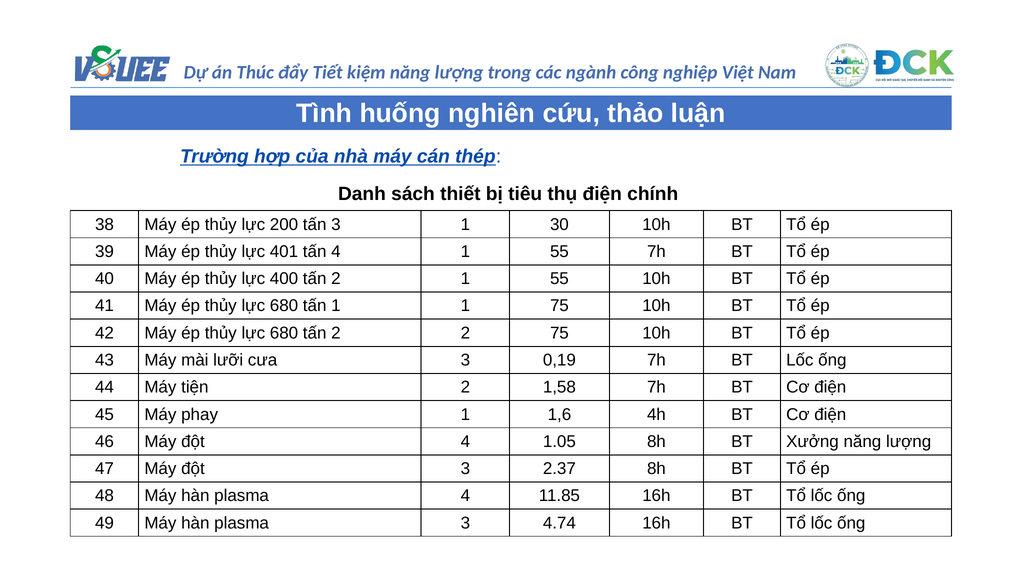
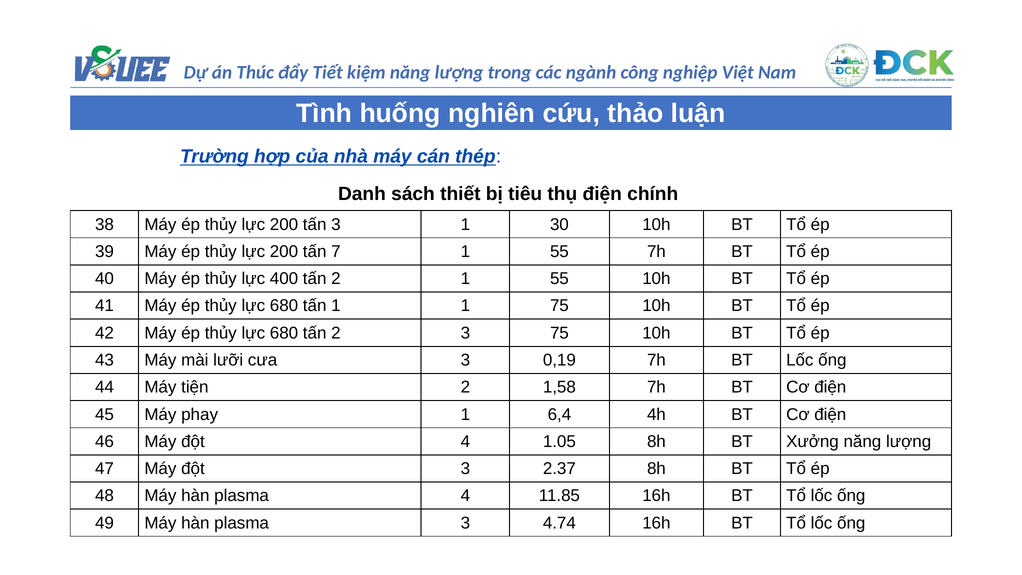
401: 401 -> 200 (284, 252)
tấn 4: 4 -> 7 (336, 252)
2 2: 2 -> 3 (465, 333)
1,6: 1,6 -> 6,4 (559, 414)
